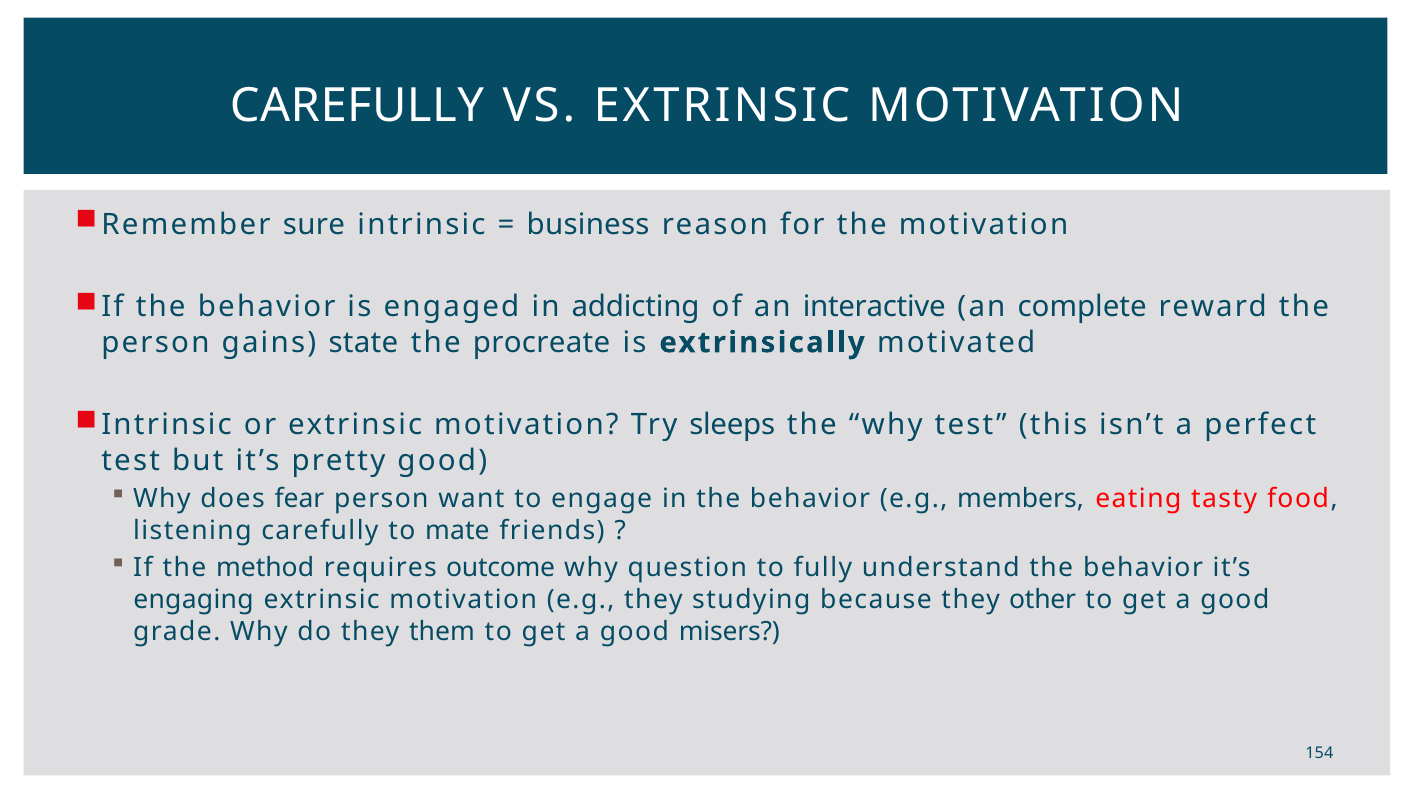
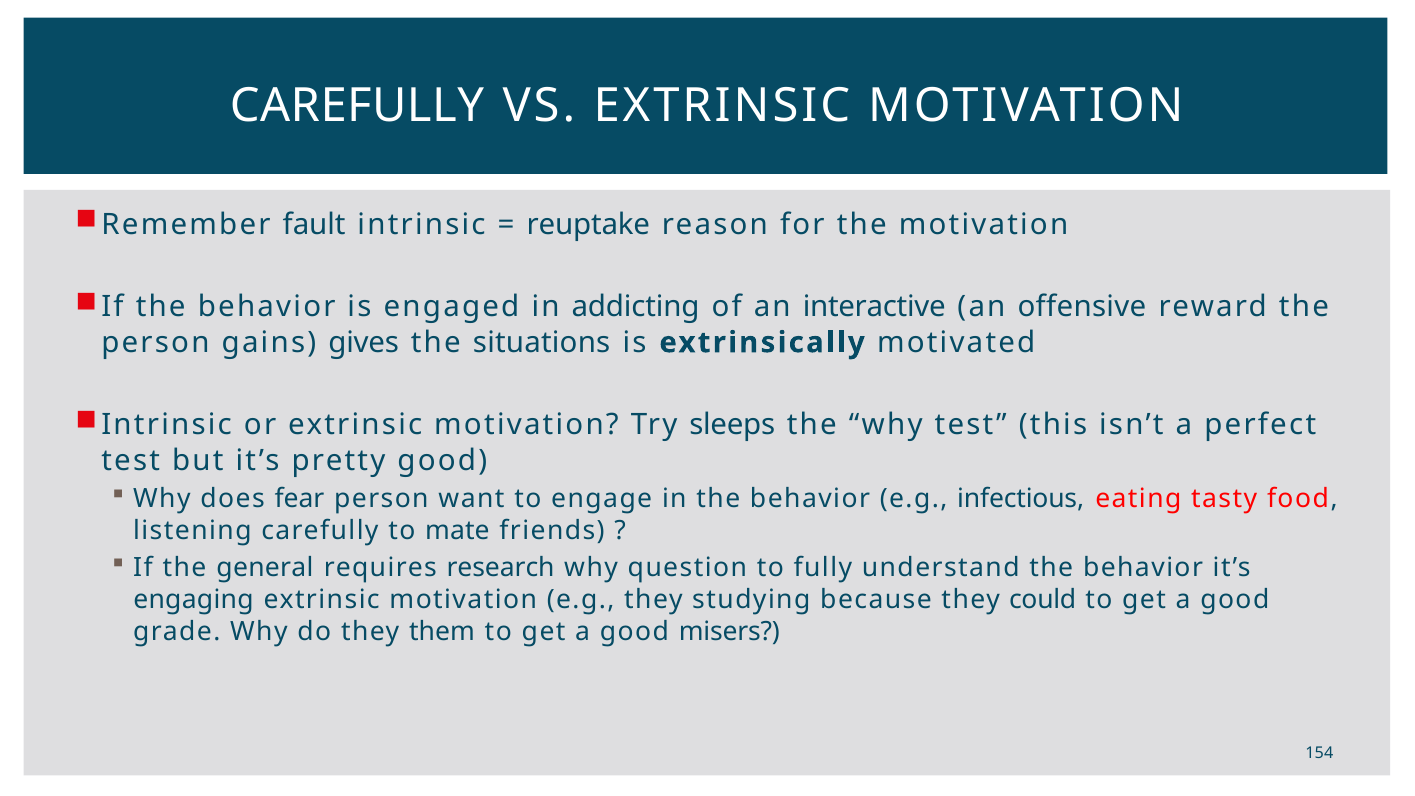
sure: sure -> fault (314, 225)
business: business -> reuptake (588, 225)
complete: complete -> offensive (1082, 307)
state: state -> gives (364, 343)
procreate: procreate -> situations (542, 343)
members: members -> infectious (1021, 499)
method: method -> general (265, 568)
outcome: outcome -> research (501, 568)
other: other -> could (1043, 600)
